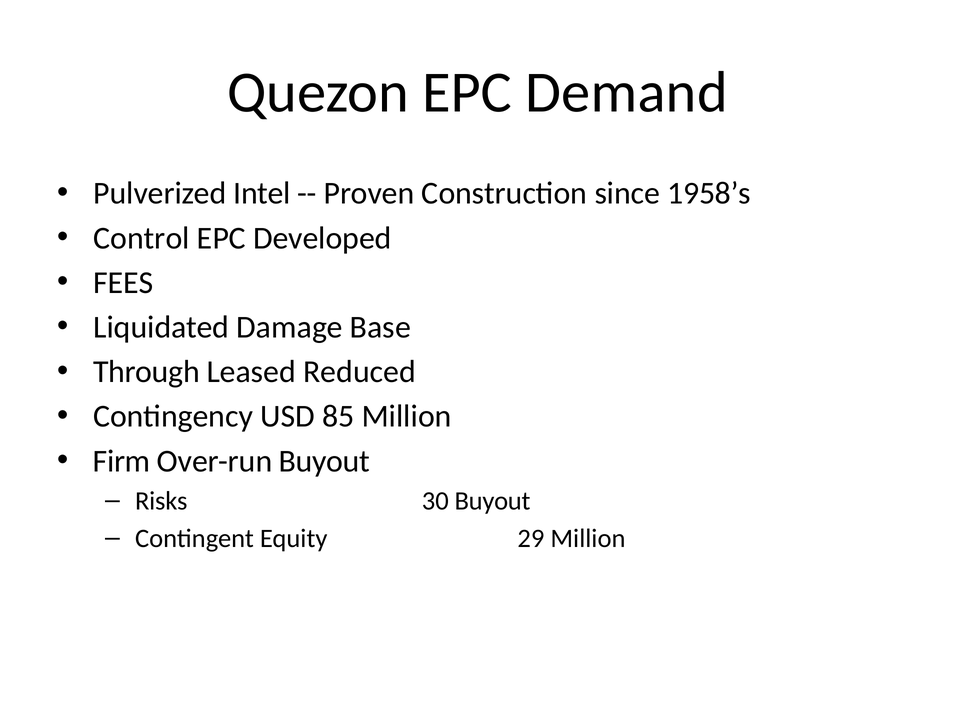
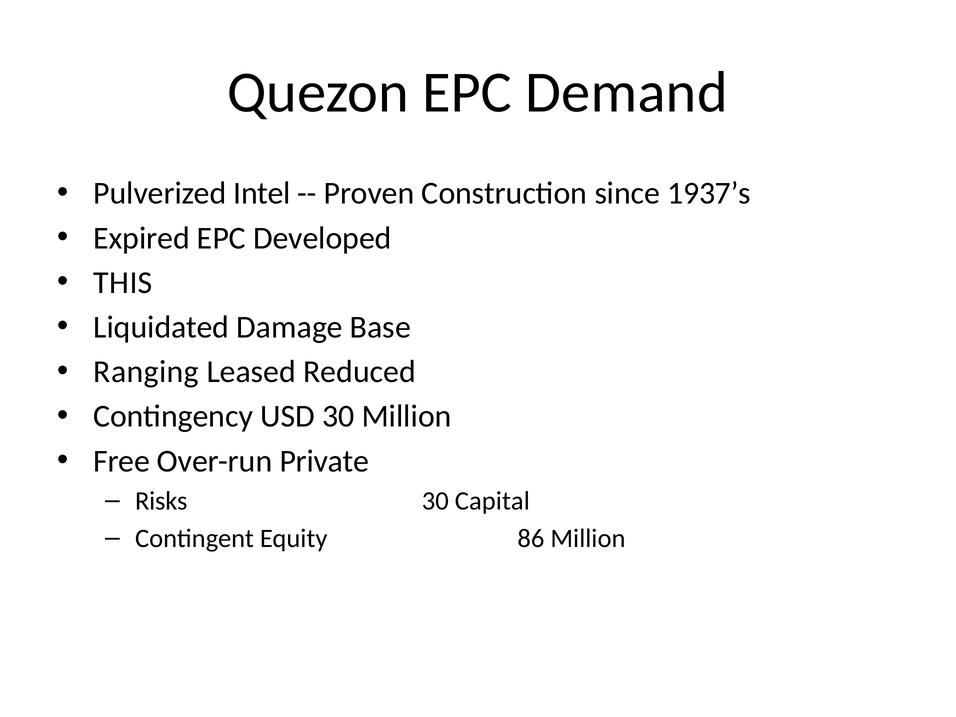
1958’s: 1958’s -> 1937’s (709, 193)
Control: Control -> Expired (142, 238)
FEES: FEES -> THIS (123, 283)
Through: Through -> Ranging (146, 372)
USD 85: 85 -> 30 (338, 416)
Firm: Firm -> Free (122, 461)
Over-run Buyout: Buyout -> Private (324, 461)
30 Buyout: Buyout -> Capital (492, 501)
29: 29 -> 86 (531, 538)
